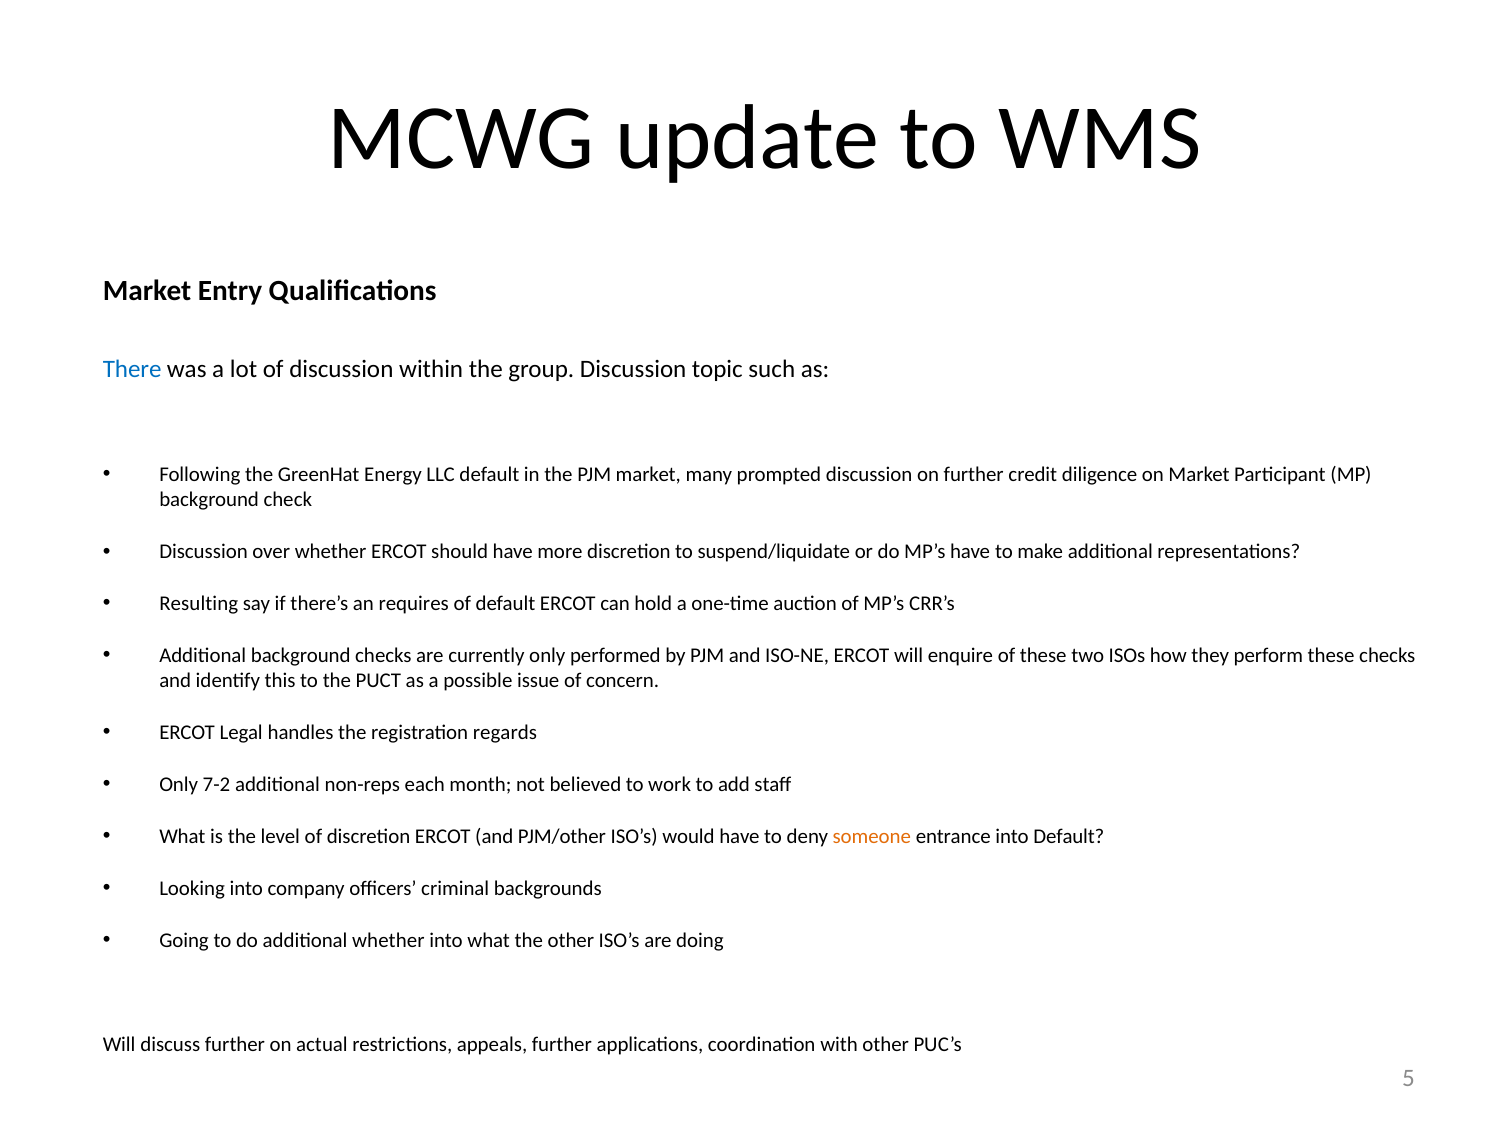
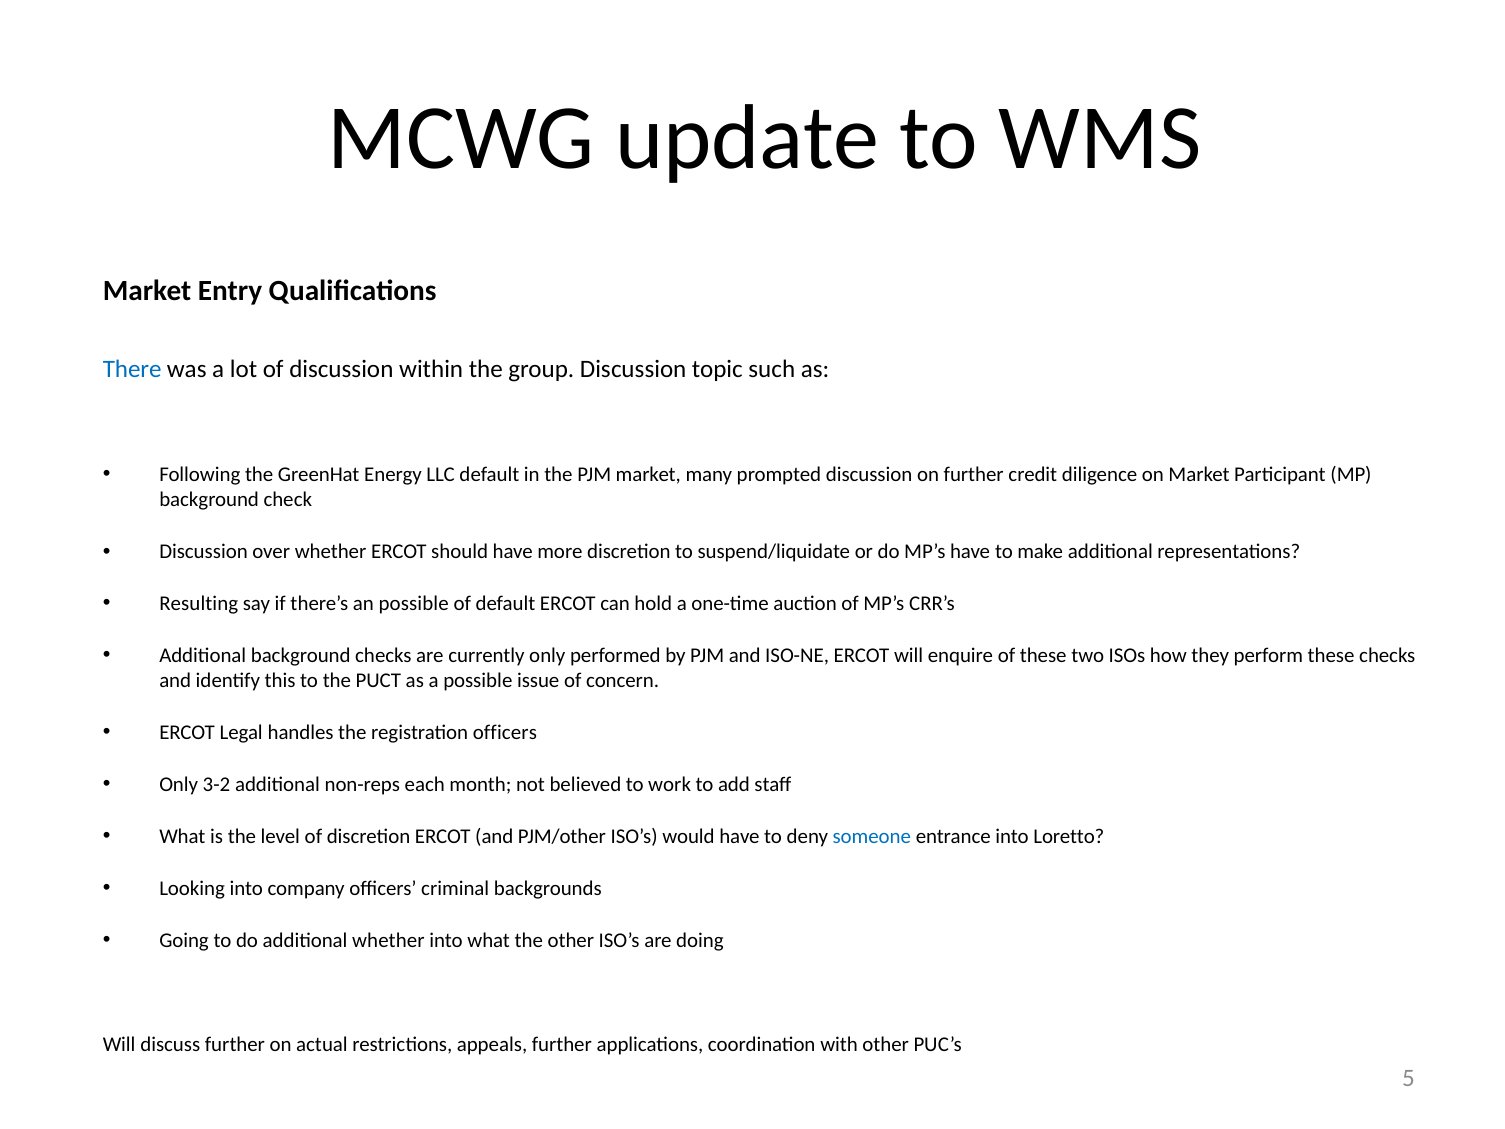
an requires: requires -> possible (414, 604)
registration regards: regards -> officers (505, 733)
7-2: 7-2 -> 3-2 (216, 785)
someone colour: orange -> blue (872, 836)
into Default: Default -> Loretto (1069, 836)
